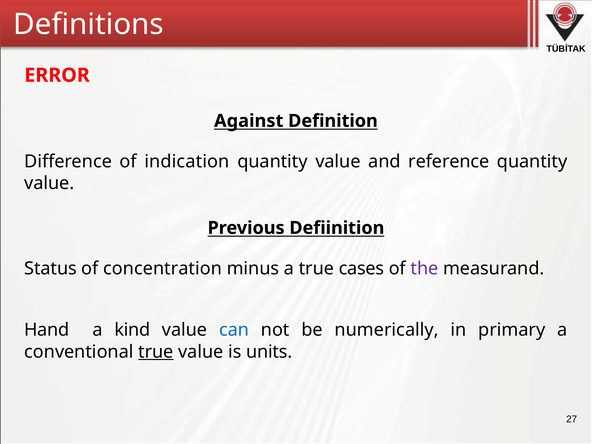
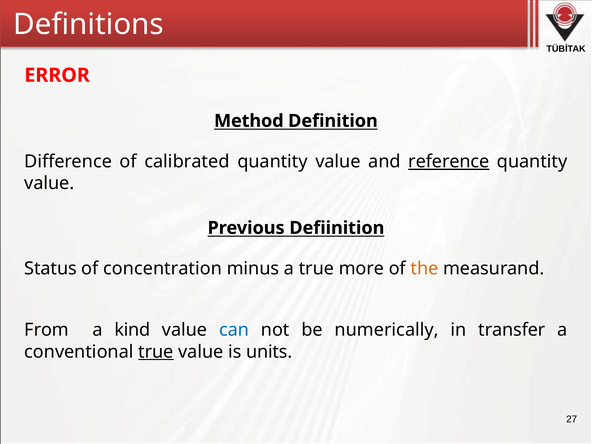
Against: Against -> Method (249, 121)
indication: indication -> calibrated (187, 162)
reference underline: none -> present (449, 162)
cases: cases -> more (361, 269)
the colour: purple -> orange (424, 269)
Hand: Hand -> From (47, 330)
primary: primary -> transfer (512, 330)
